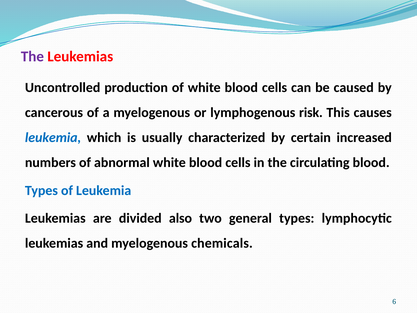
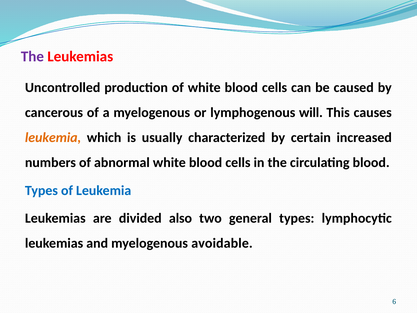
risk: risk -> will (311, 112)
leukemia colour: blue -> orange (53, 137)
chemicals: chemicals -> avoidable (222, 243)
